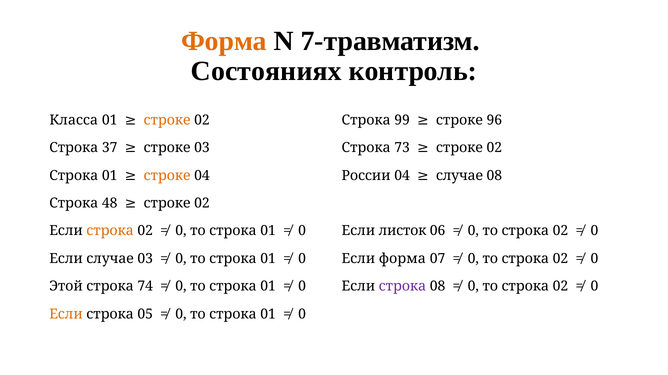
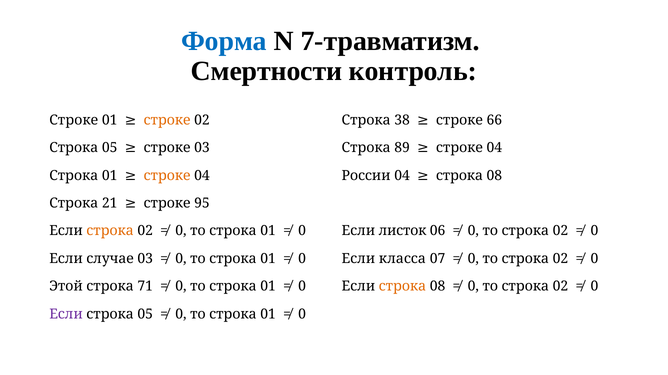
Форма colour: orange -> blue (224, 41)
Состояниях: Состояниях -> Смертности (266, 71)
99: 99 -> 38 (402, 120)
96: 96 -> 66 (494, 120)
Класса: Класса -> Строке (74, 120)
73: 73 -> 89 (402, 148)
02: 02 -> 04 (494, 148)
37: 37 -> 05 (110, 148)
04 случае: случае -> строка (460, 176)
48: 48 -> 21 (110, 204)
02: 02 -> 95 (202, 204)
Если форма: форма -> класса (402, 259)
74: 74 -> 71 (145, 287)
строка colour: purple -> orange (402, 287)
Если colour: orange -> purple (66, 315)
